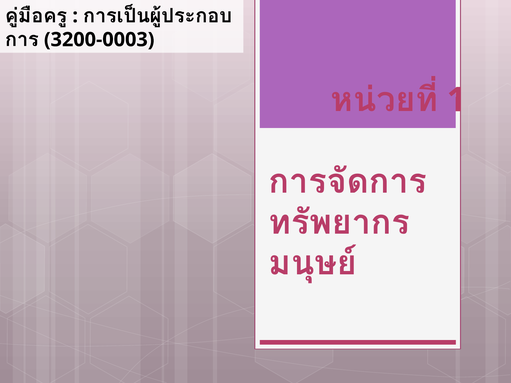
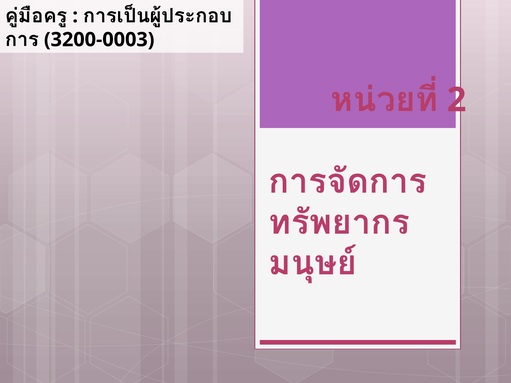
1: 1 -> 2 (457, 100)
